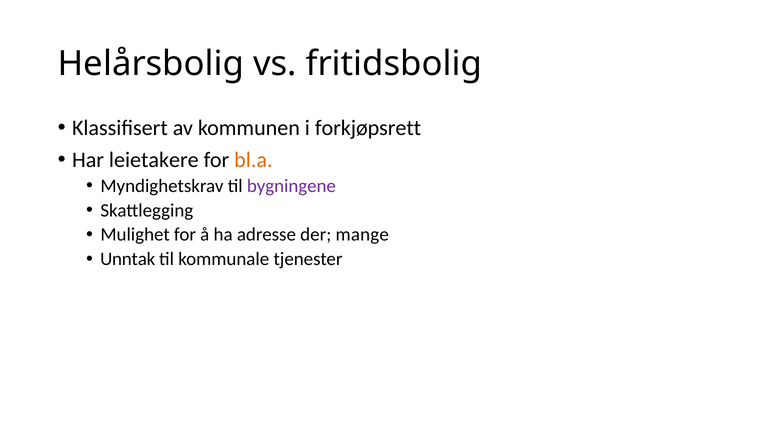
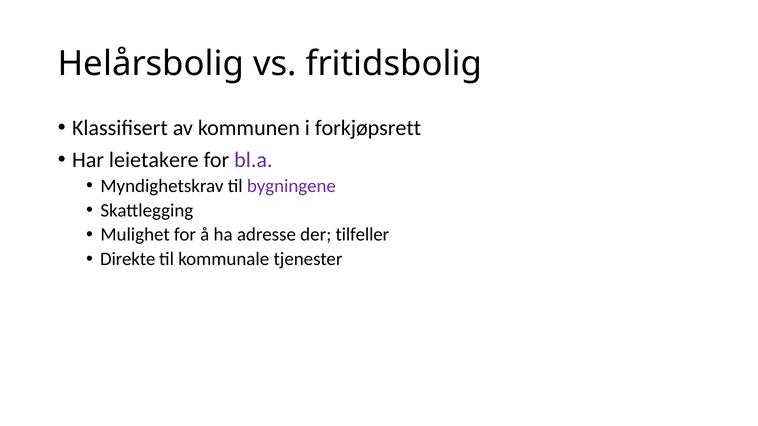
bl.a colour: orange -> purple (253, 160)
mange: mange -> tilfeller (362, 235)
Unntak: Unntak -> Direkte (128, 259)
